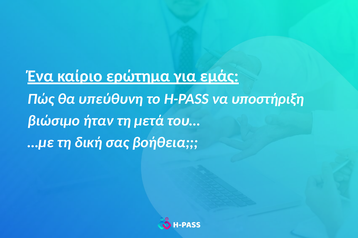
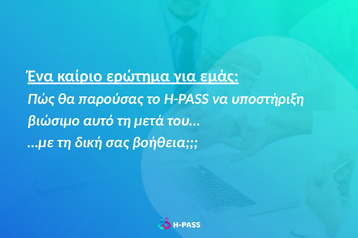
υπεύθυνη: υπεύθυνη -> παρούσας (111, 99)
ήταν: ήταν -> αυτό (98, 121)
